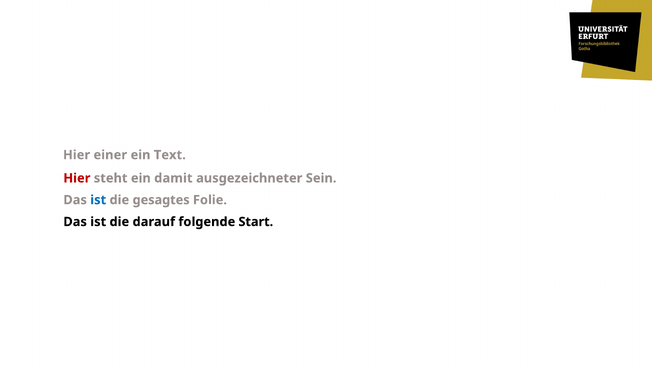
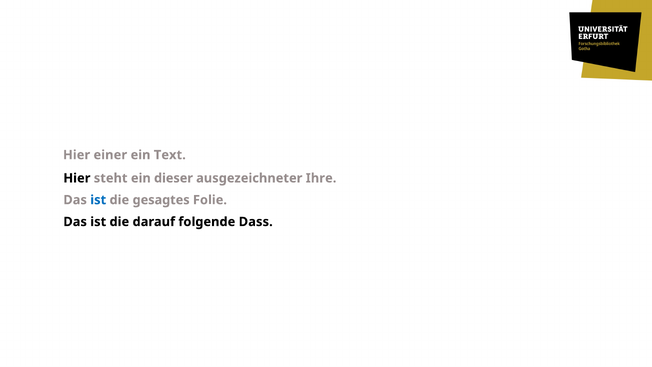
Hier colour: red -> black (77, 178)
damit: damit -> dieser (173, 178)
Sein: Sein -> Ihre (321, 178)
Start: Start -> Dass (256, 222)
